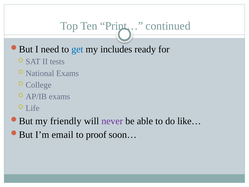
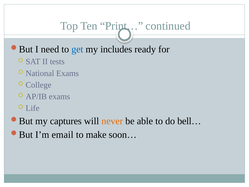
friendly: friendly -> captures (66, 121)
never colour: purple -> orange (112, 121)
like…: like… -> bell… (189, 121)
proof: proof -> make (96, 134)
